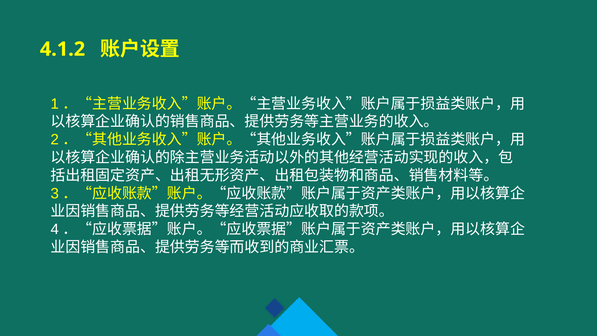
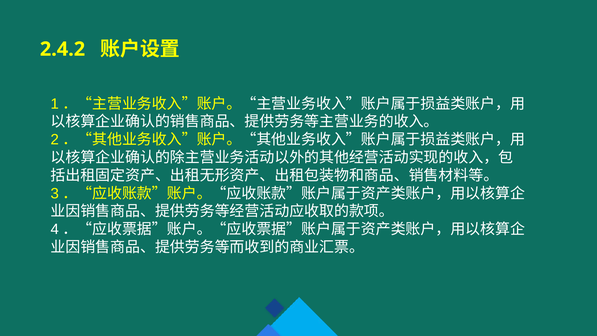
4.1.2: 4.1.2 -> 2.4.2 (62, 49)
